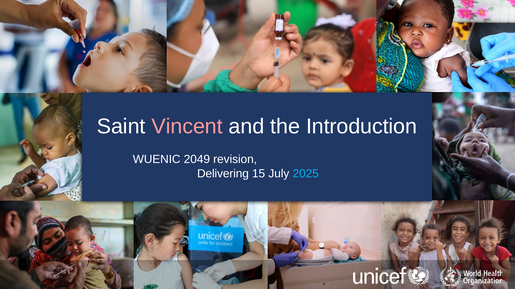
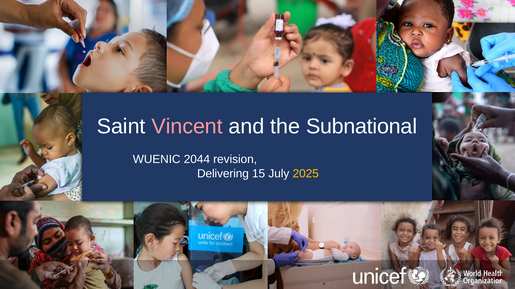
Introduction: Introduction -> Subnational (362, 127)
2049: 2049 -> 2044 (197, 160)
2025 colour: light blue -> yellow (306, 174)
